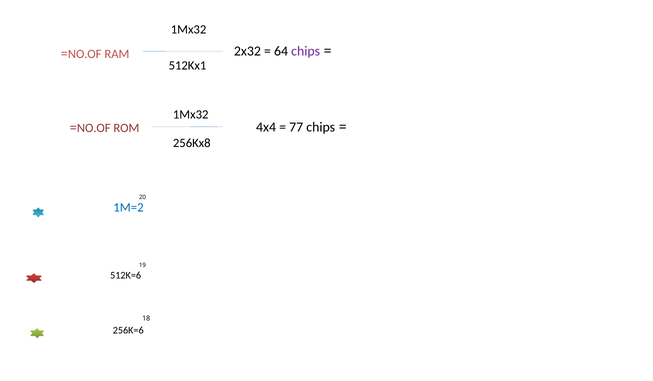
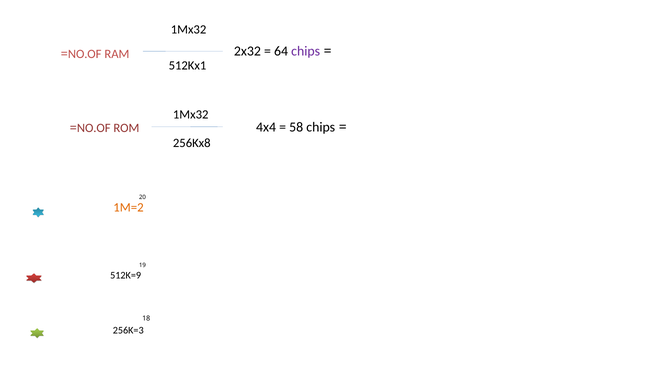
77: 77 -> 58 (296, 127)
1M=2 colour: blue -> orange (129, 207)
512K=6: 512K=6 -> 512K=9 (126, 275)
256K=6: 256K=6 -> 256K=3 (128, 330)
